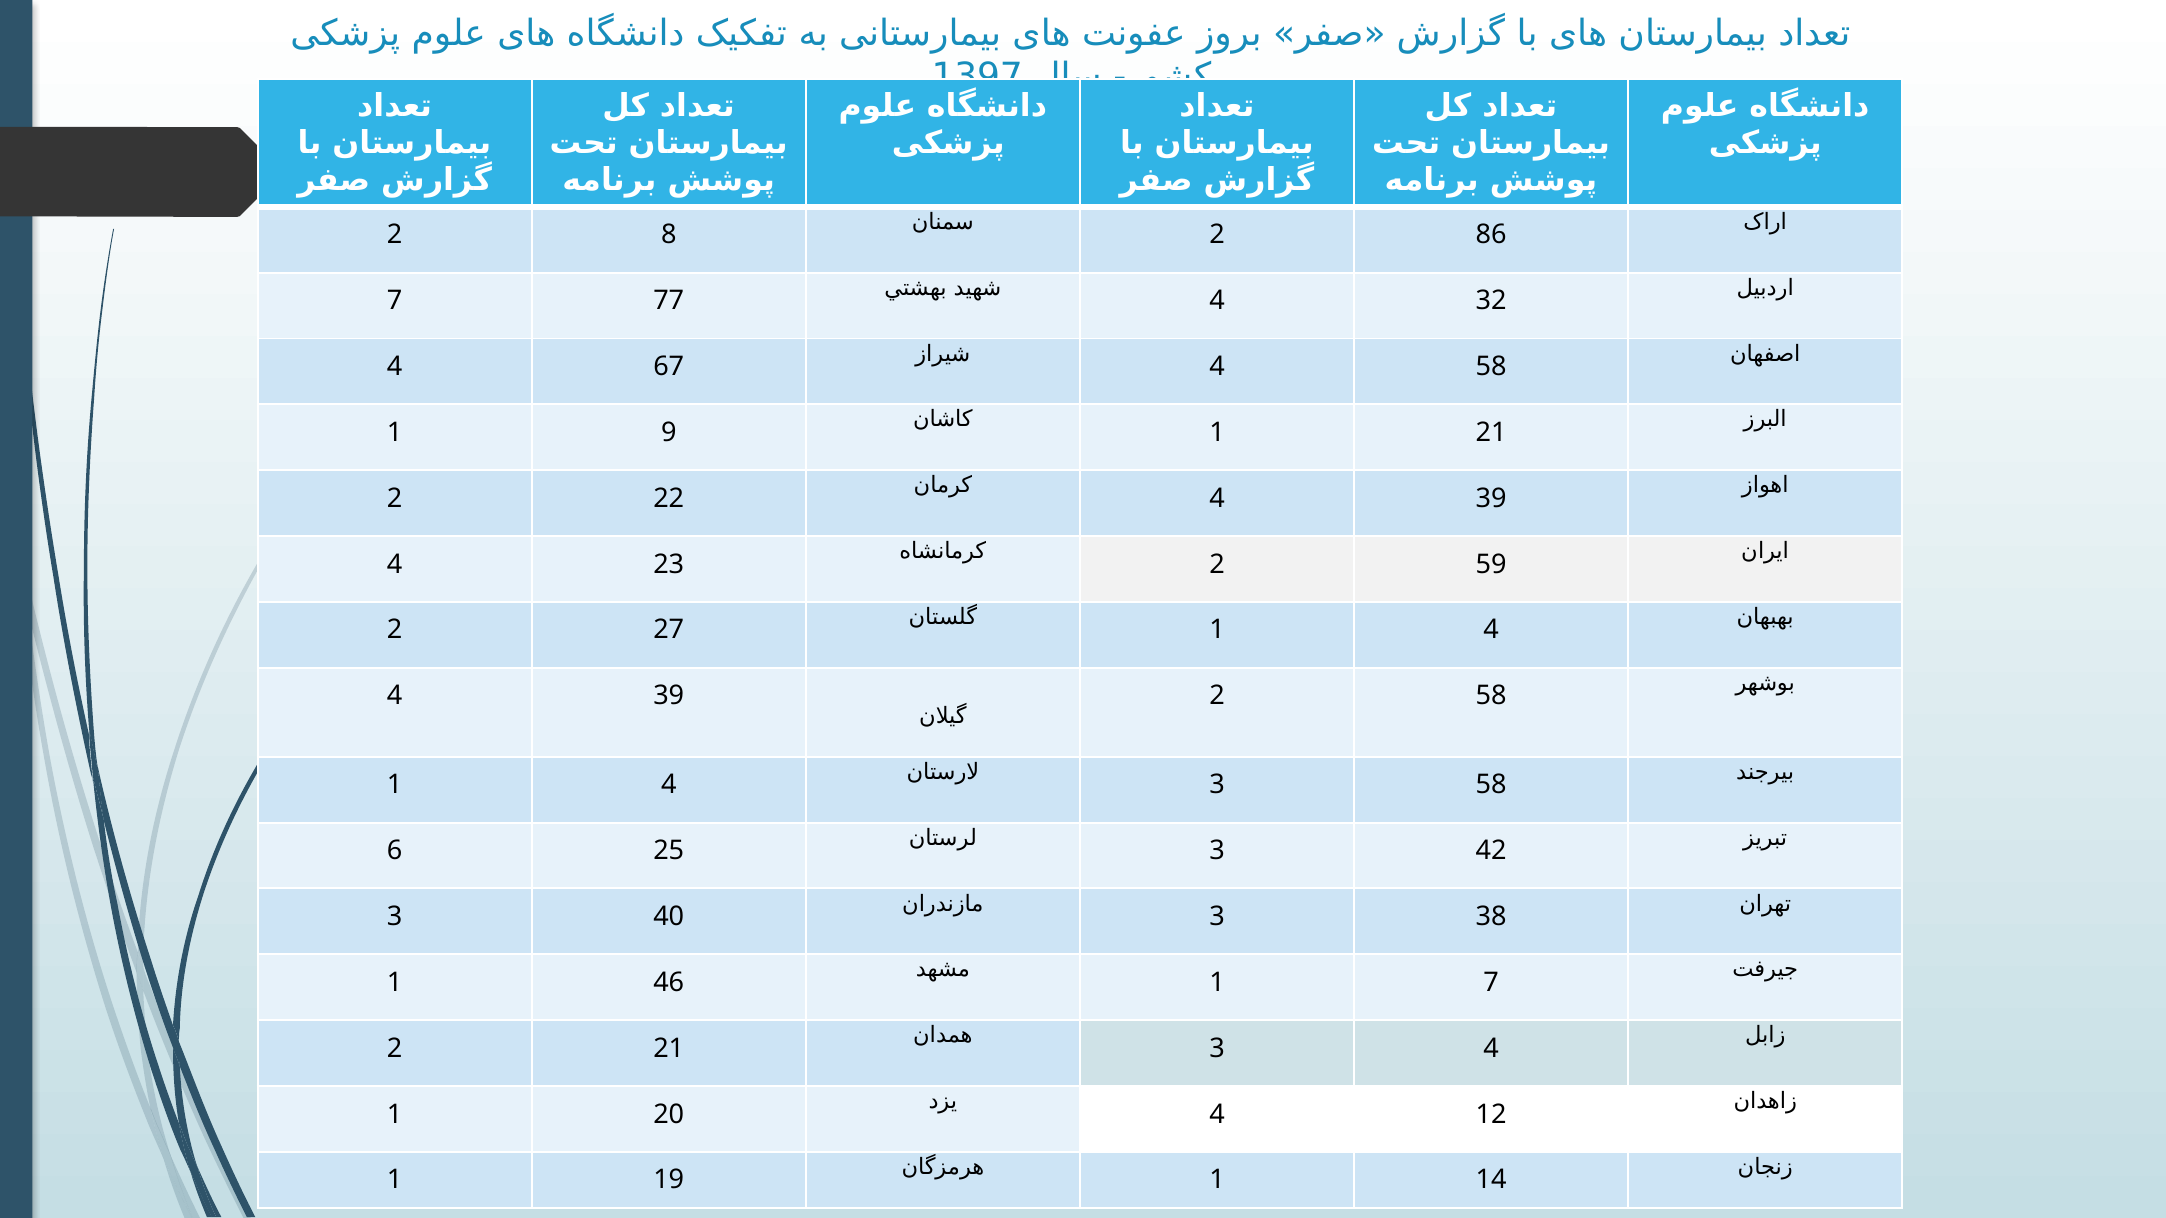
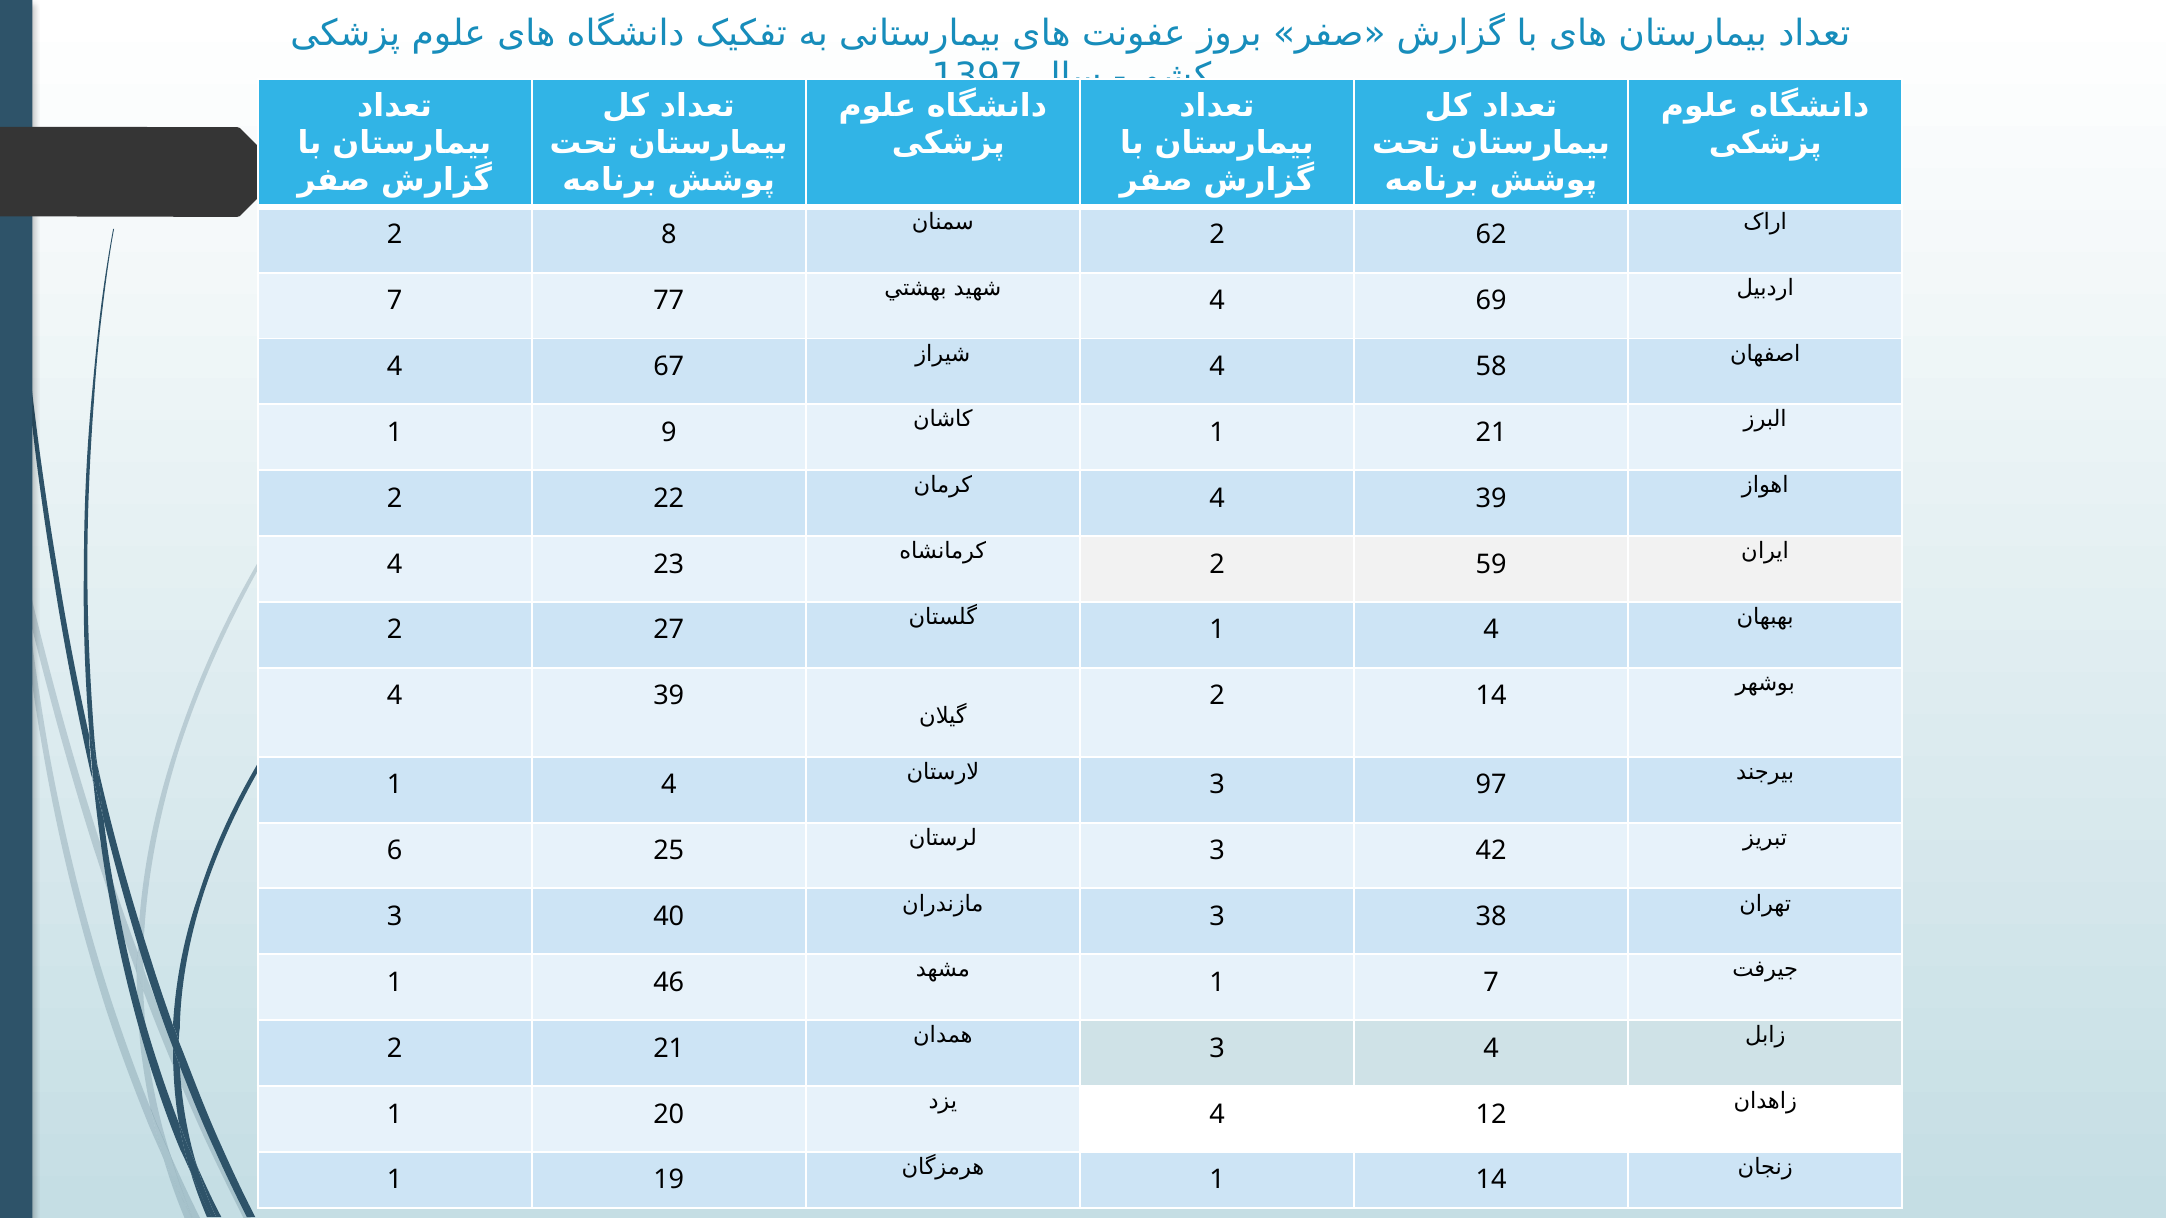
86: 86 -> 62 (1491, 235)
32: 32 -> 69 (1491, 301)
2 58: 58 -> 14 (1491, 696)
3 58: 58 -> 97 (1491, 785)
